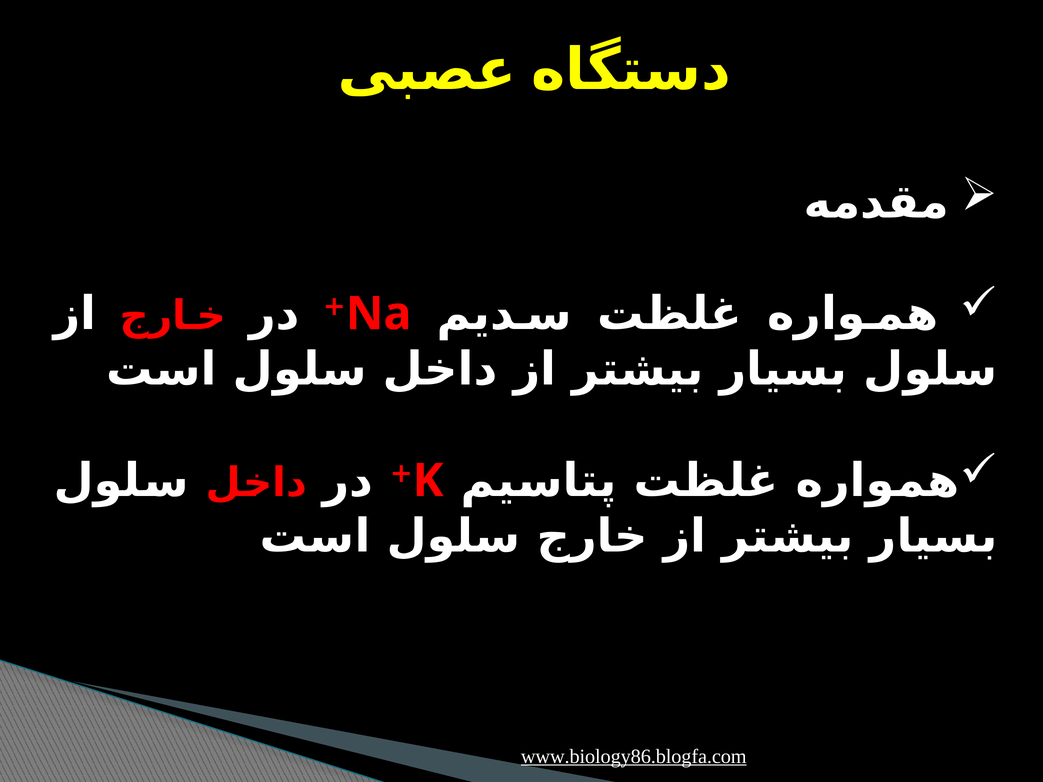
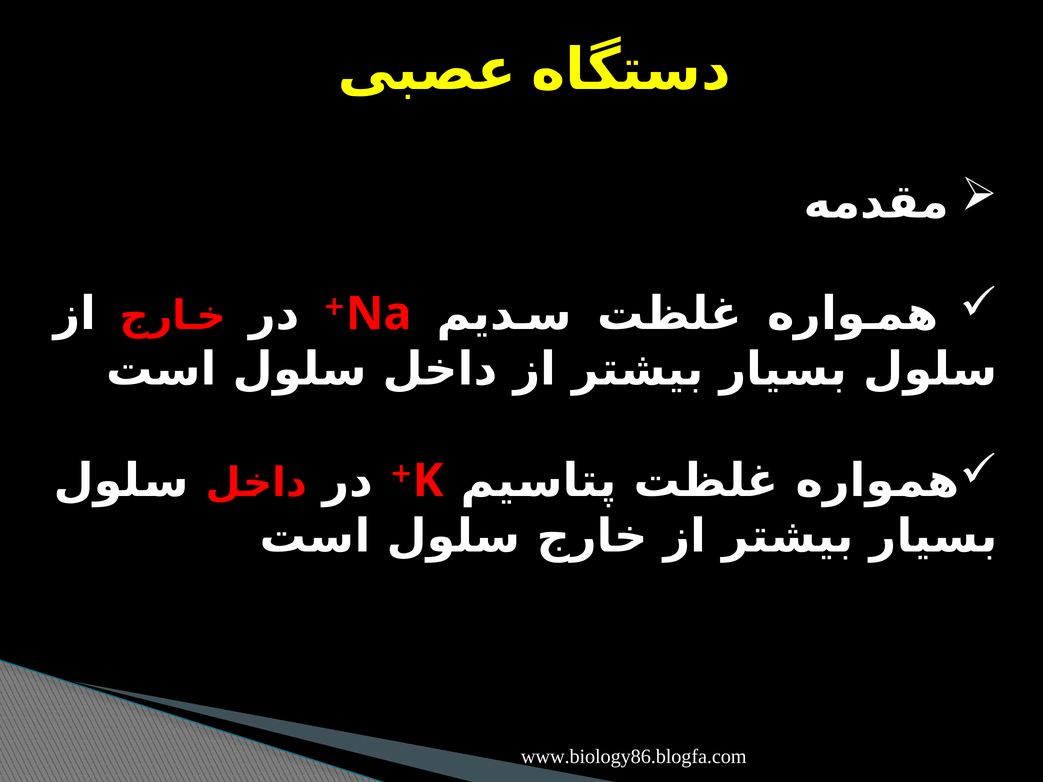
www.biology86.blogfa.com underline: present -> none (634, 757)
